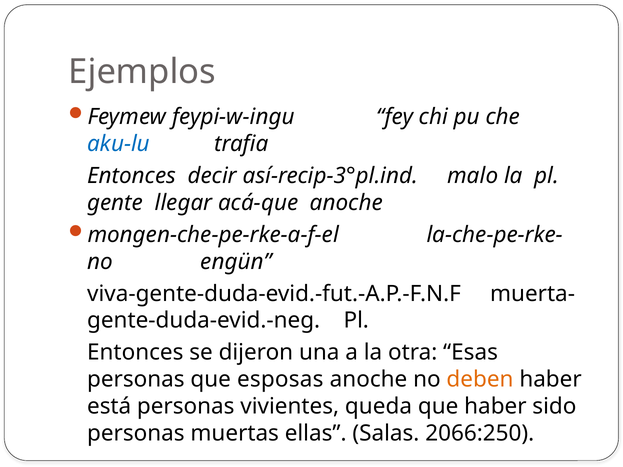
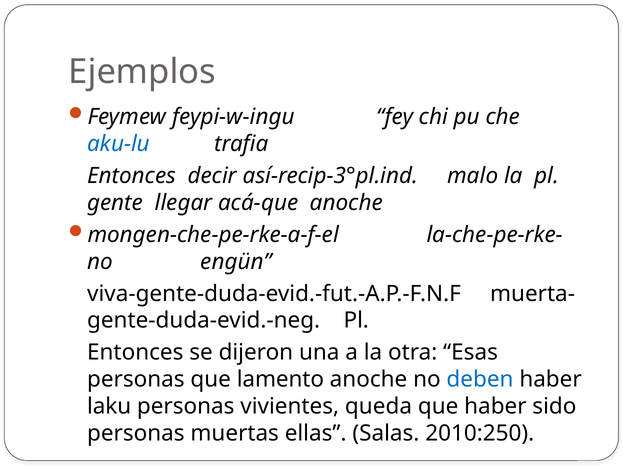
esposas: esposas -> lamento (280, 380)
deben colour: orange -> blue (480, 380)
está: está -> laku (109, 407)
2066:250: 2066:250 -> 2010:250 (480, 434)
